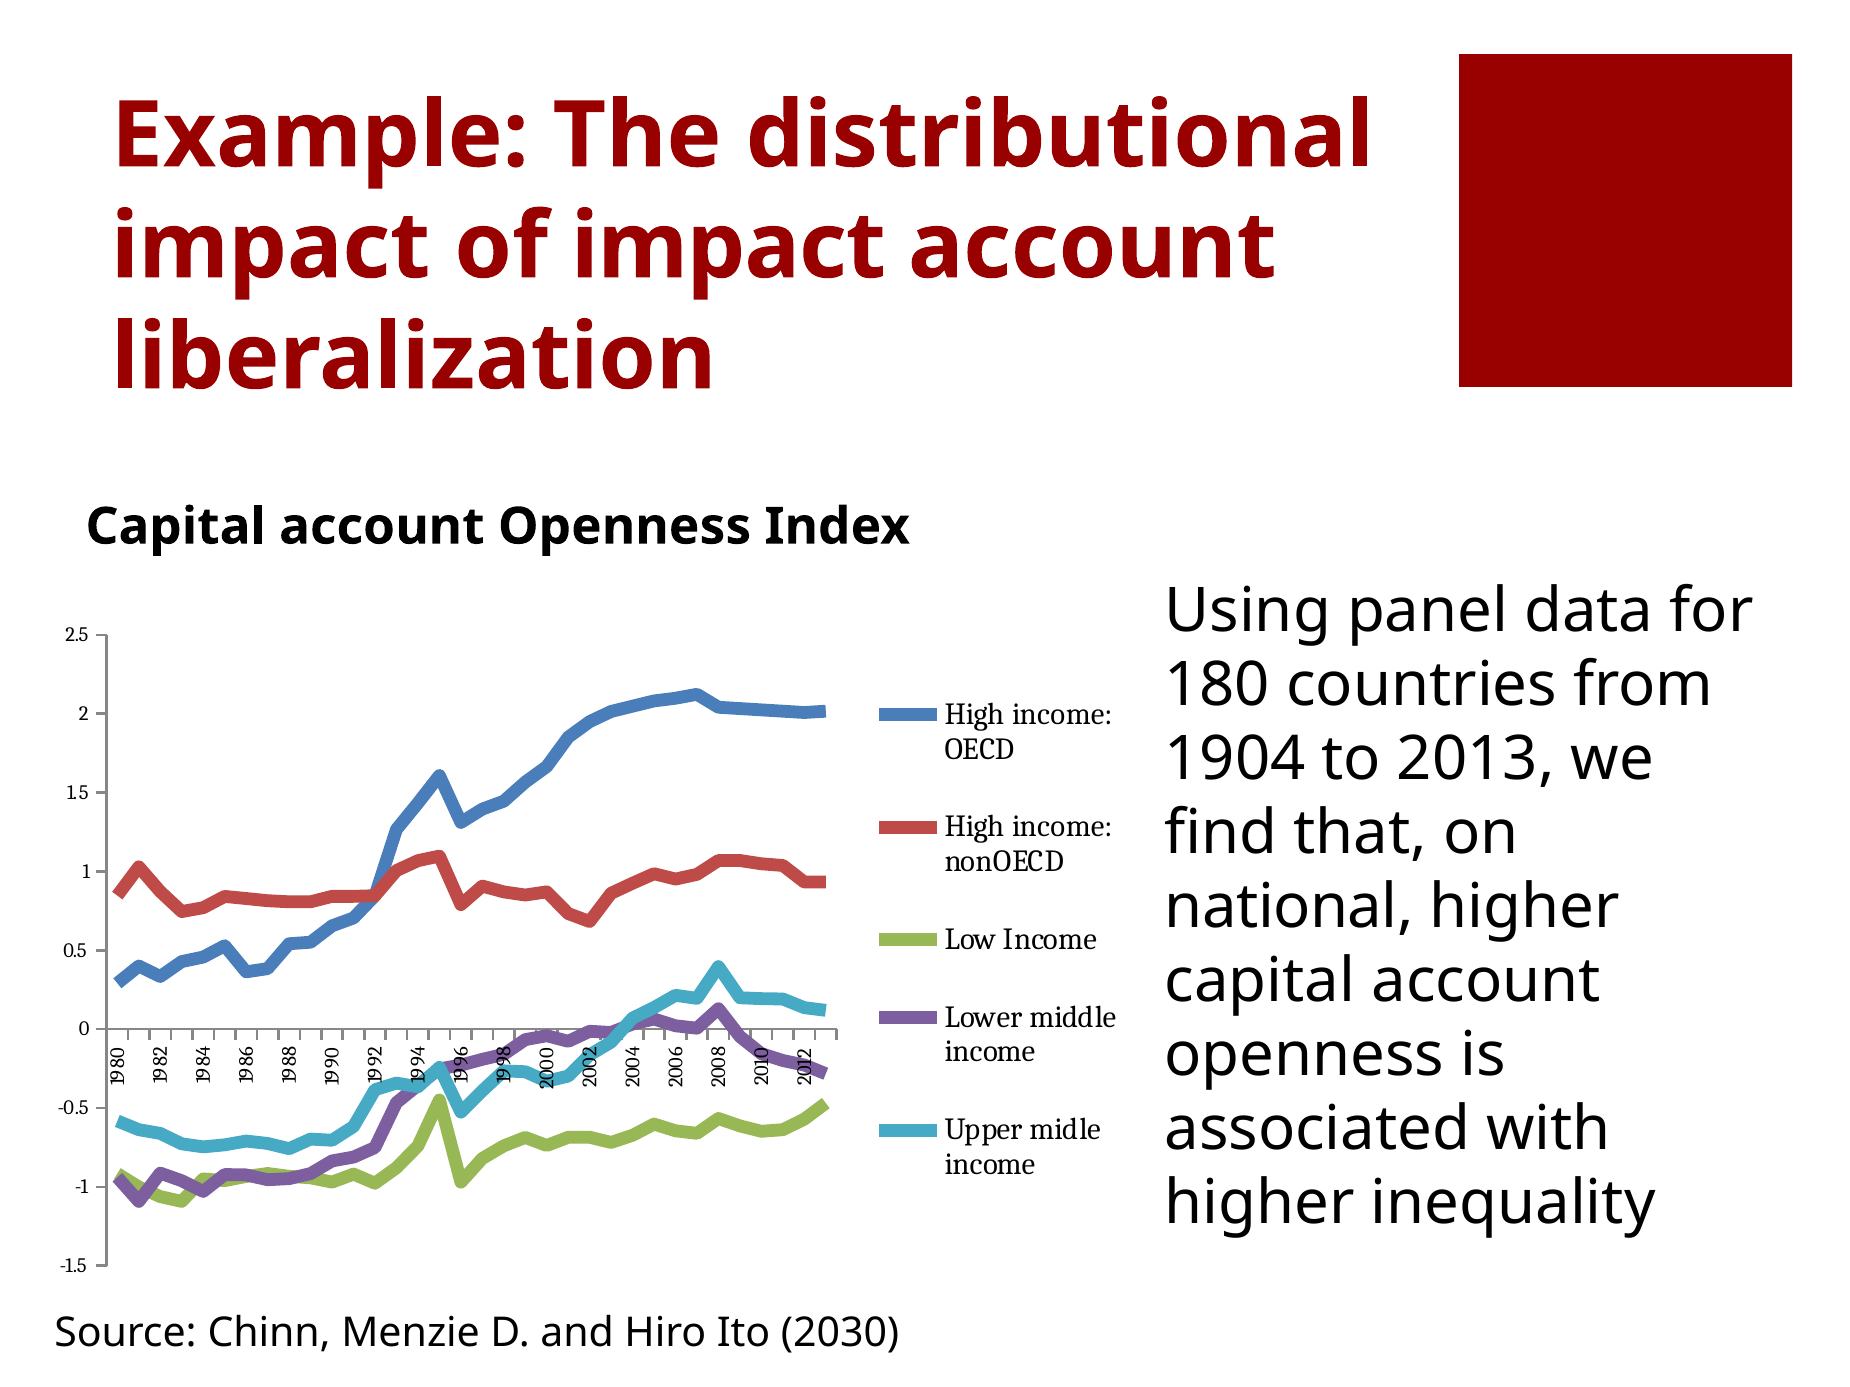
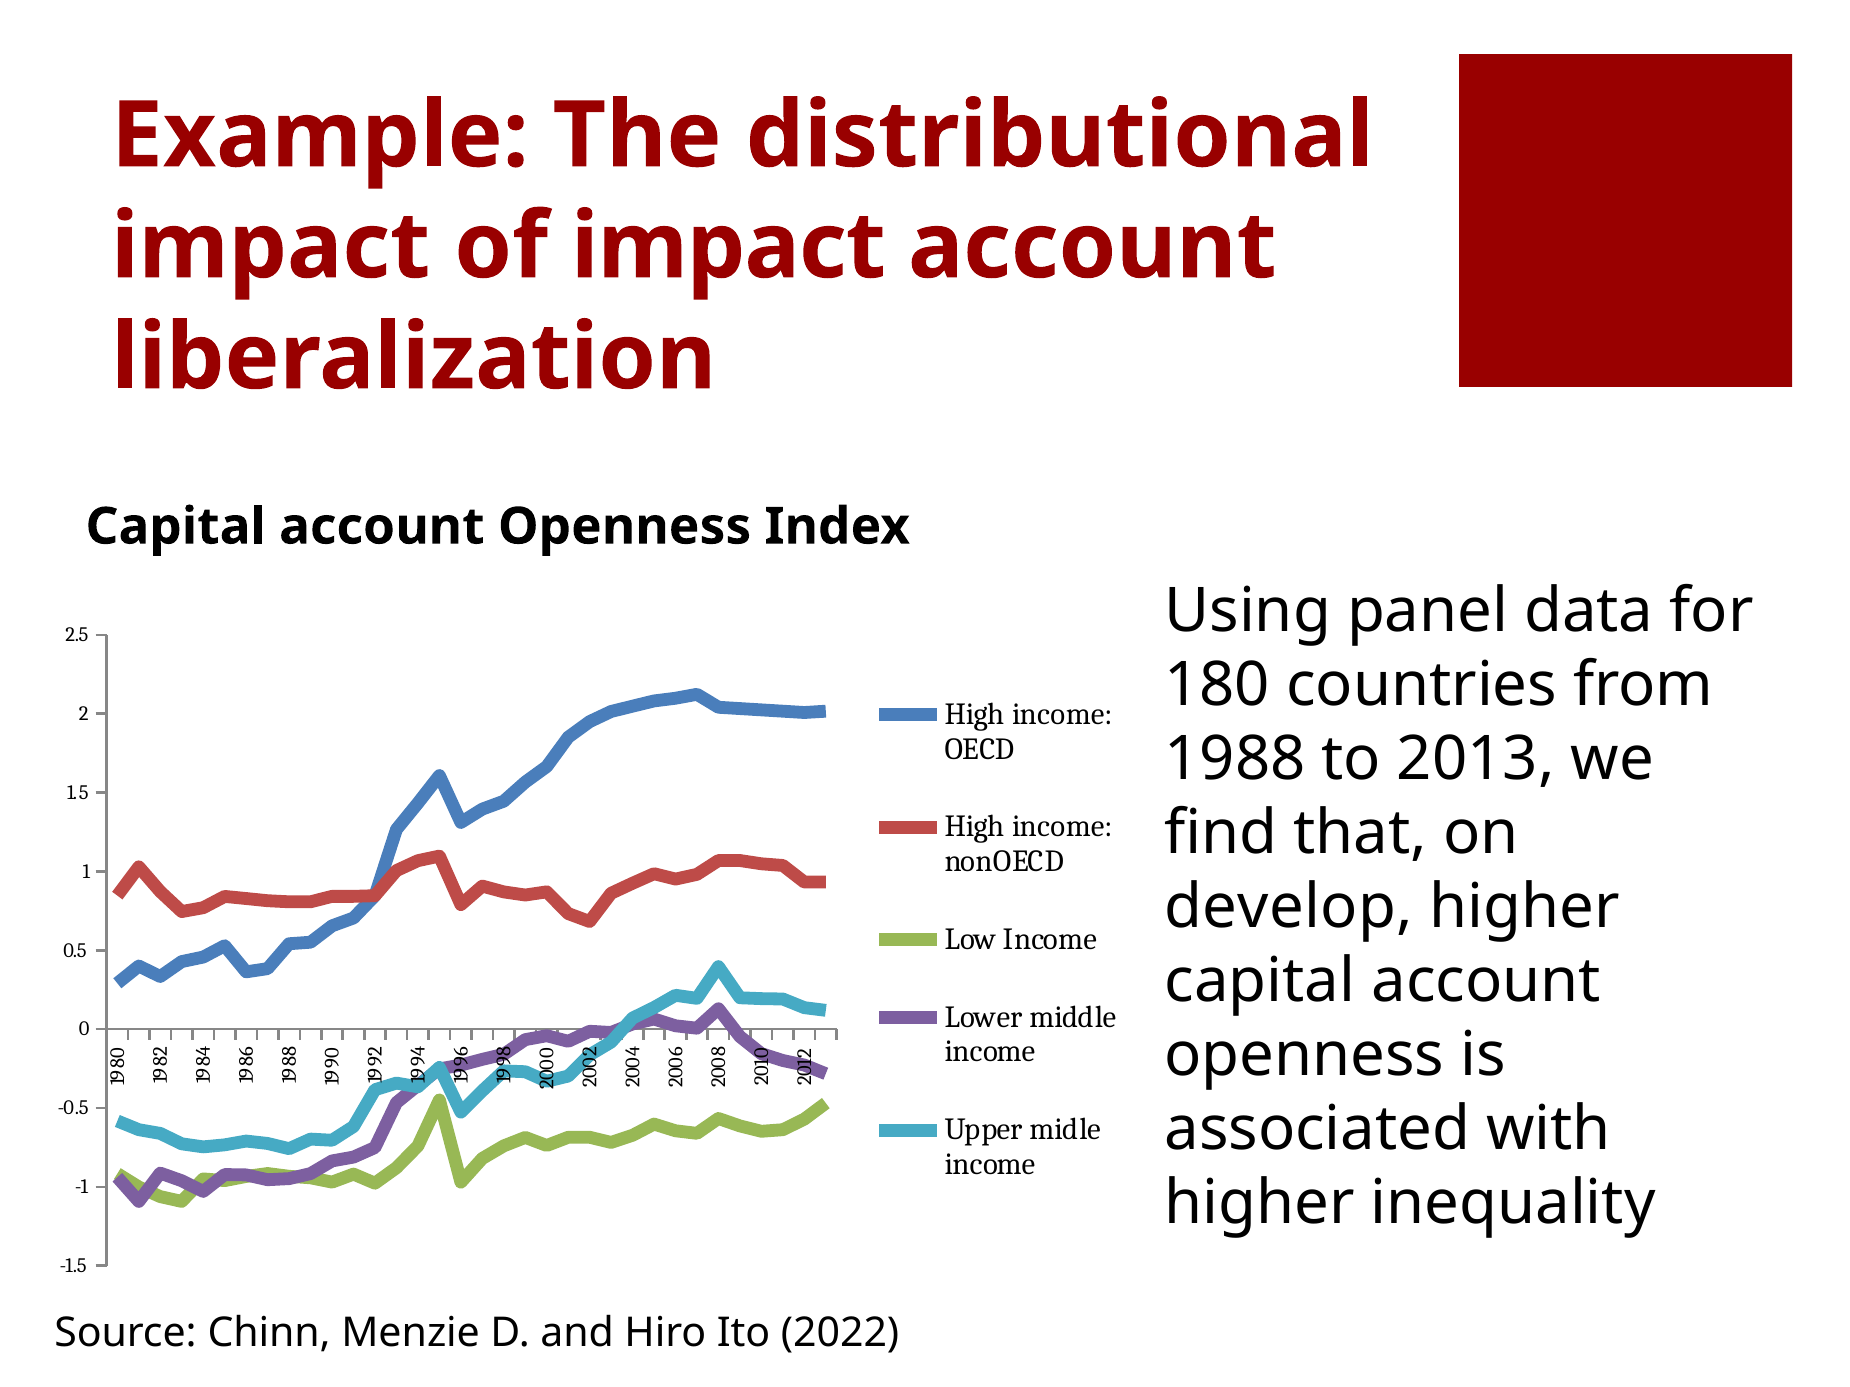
1904: 1904 -> 1988 (1235, 759)
national: national -> develop (1289, 907)
2030: 2030 -> 2022 (840, 1333)
